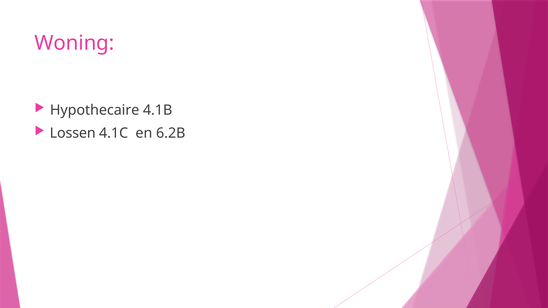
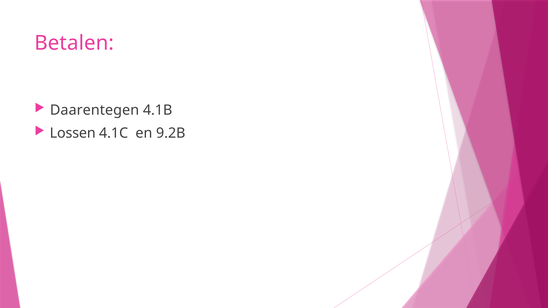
Woning: Woning -> Betalen (74, 43)
Hypothecaire: Hypothecaire -> Daarentegen (95, 110)
6.2B: 6.2B -> 9.2B (171, 133)
